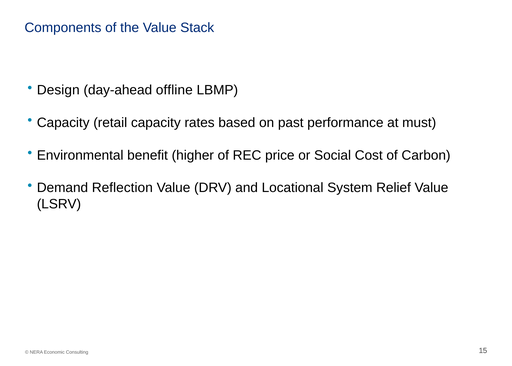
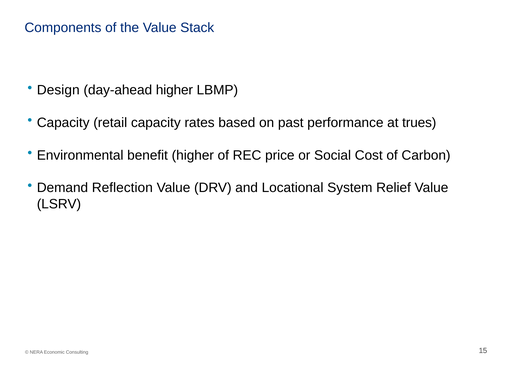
day-ahead offline: offline -> higher (174, 90)
must: must -> trues (419, 123)
